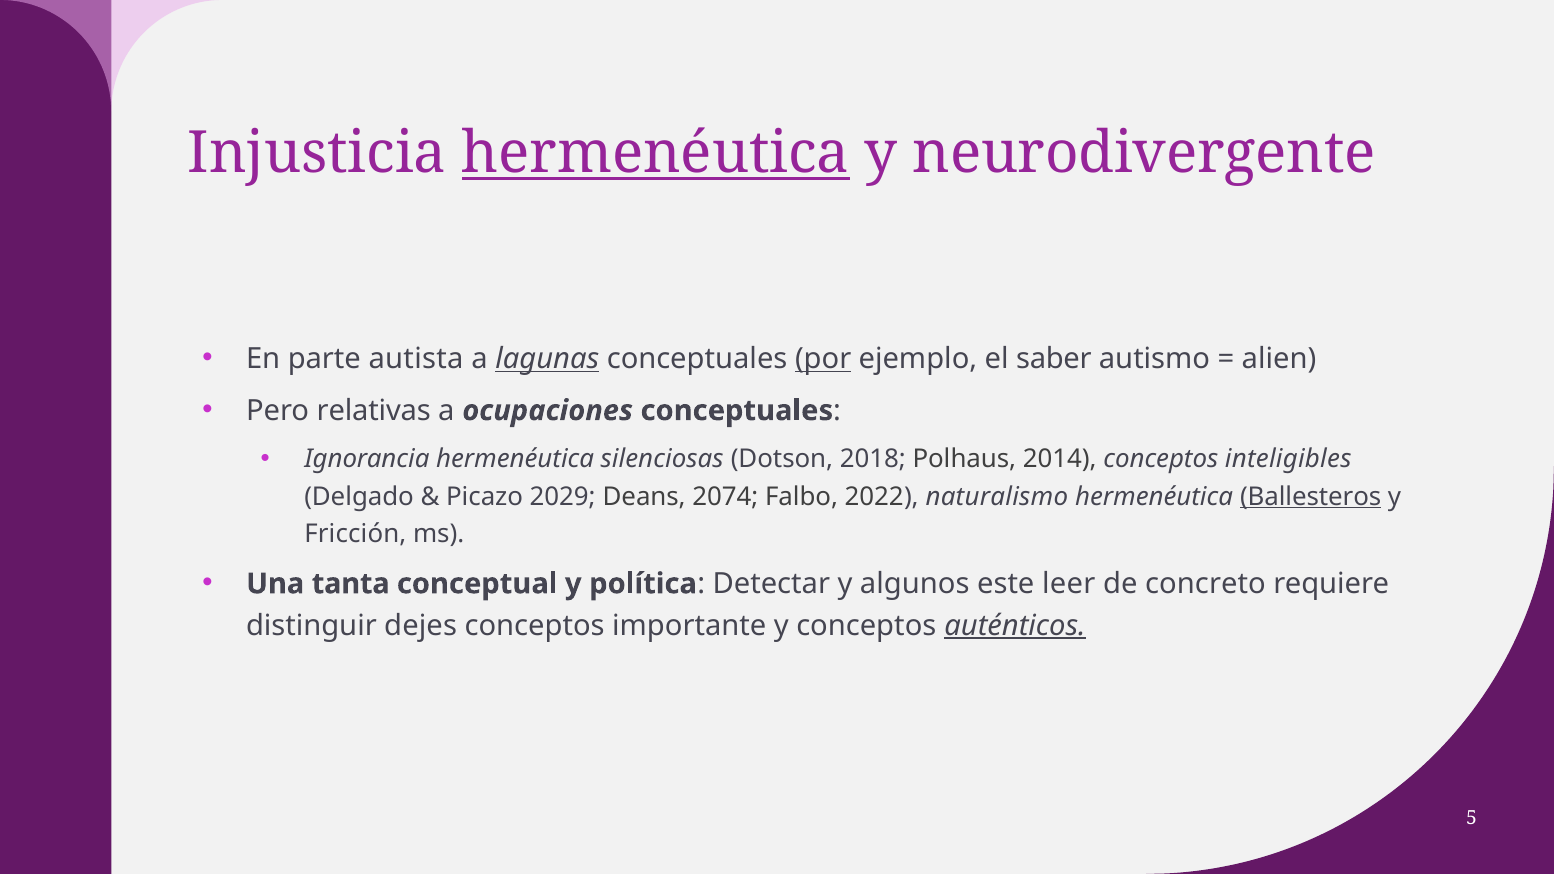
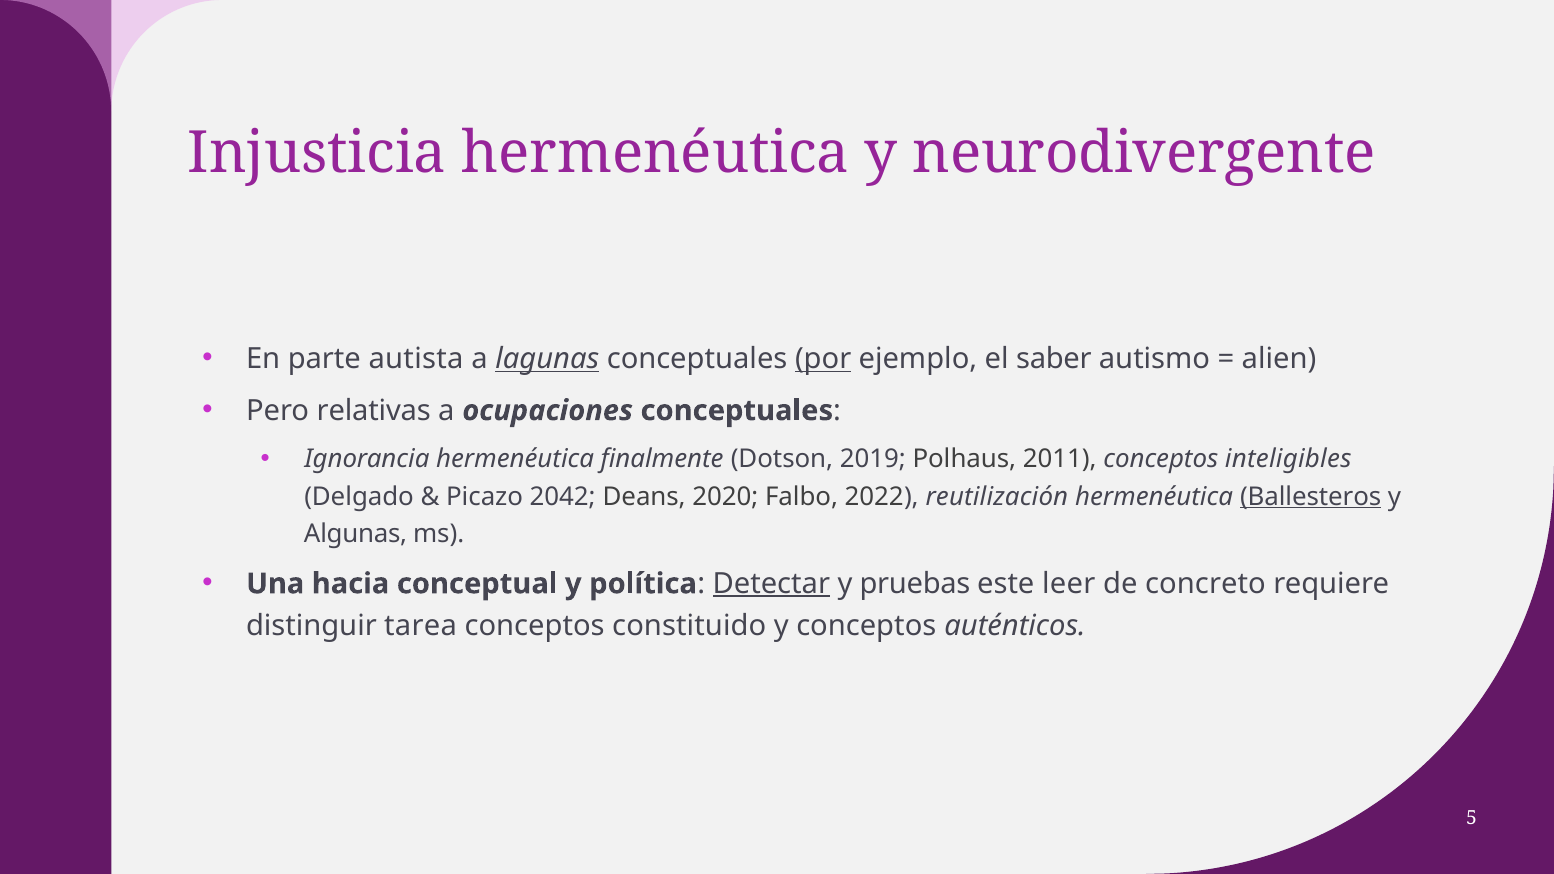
hermenéutica underline: present -> none (656, 153)
silenciosas: silenciosas -> finalmente (662, 459)
2018: 2018 -> 2019 (873, 459)
2014: 2014 -> 2011 (1060, 459)
2029: 2029 -> 2042 (563, 497)
2074: 2074 -> 2020 (725, 497)
naturalismo: naturalismo -> reutilización (997, 497)
Fricción: Fricción -> Algunas (356, 534)
tanta: tanta -> hacia (351, 584)
Detectar underline: none -> present (771, 584)
algunos: algunos -> pruebas (915, 584)
dejes: dejes -> tarea (421, 626)
importante: importante -> constituido (689, 626)
auténticos underline: present -> none (1015, 626)
